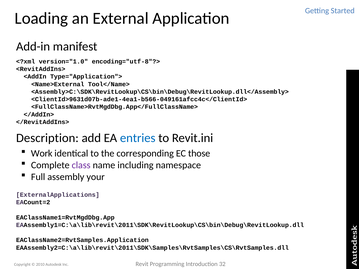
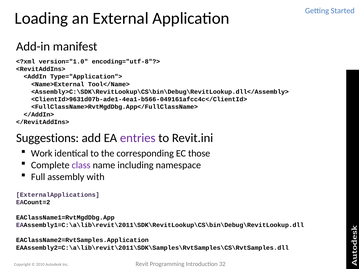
Description: Description -> Suggestions (48, 138)
entries colour: blue -> purple (138, 138)
your: your -> with (96, 177)
